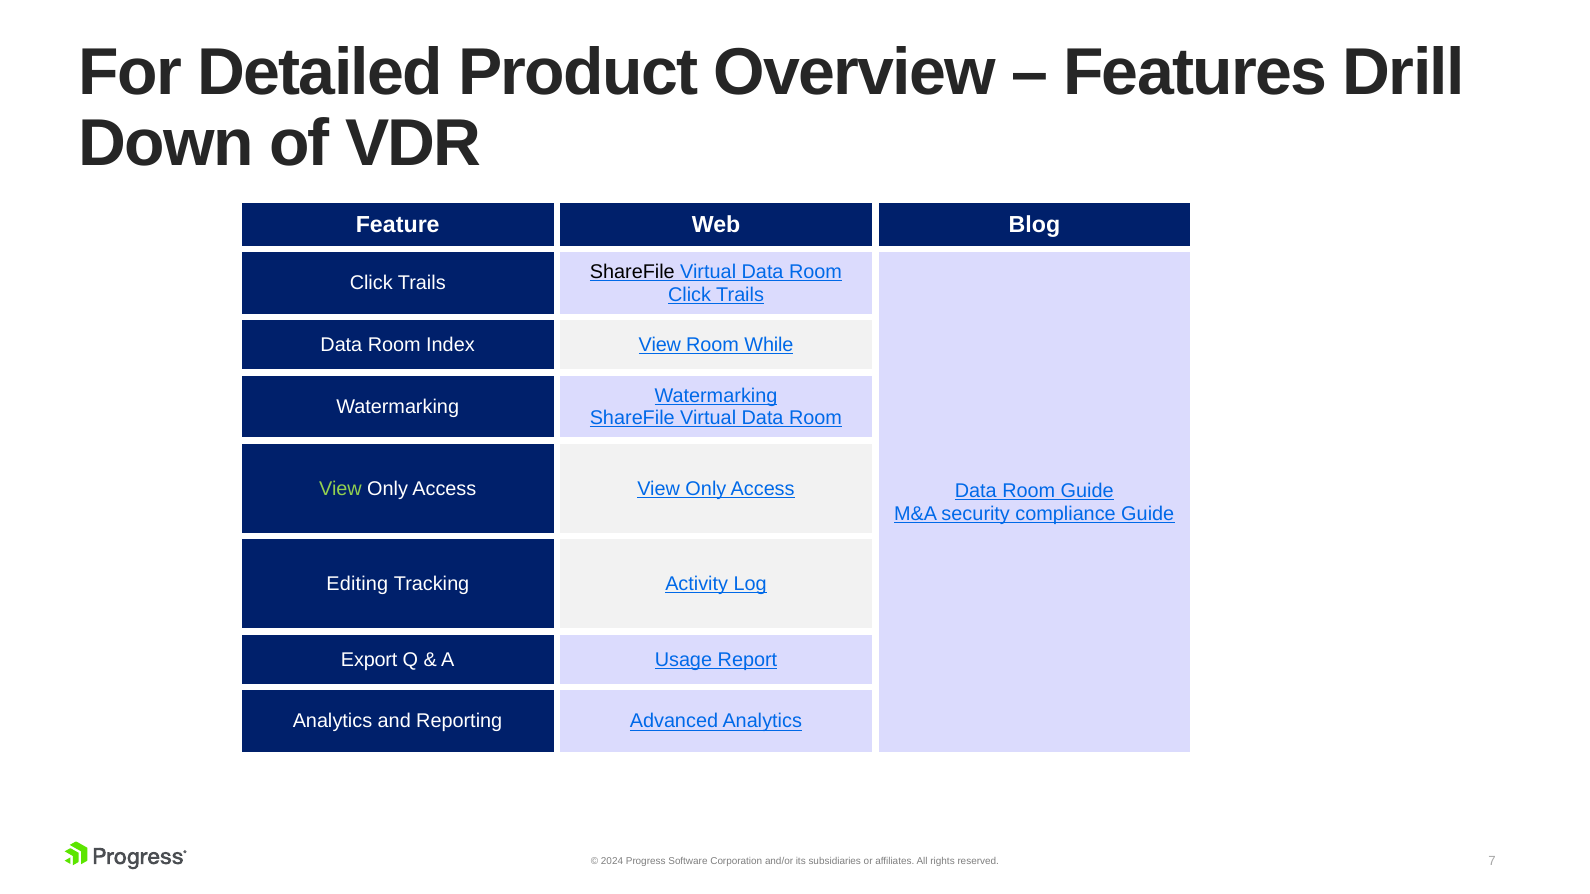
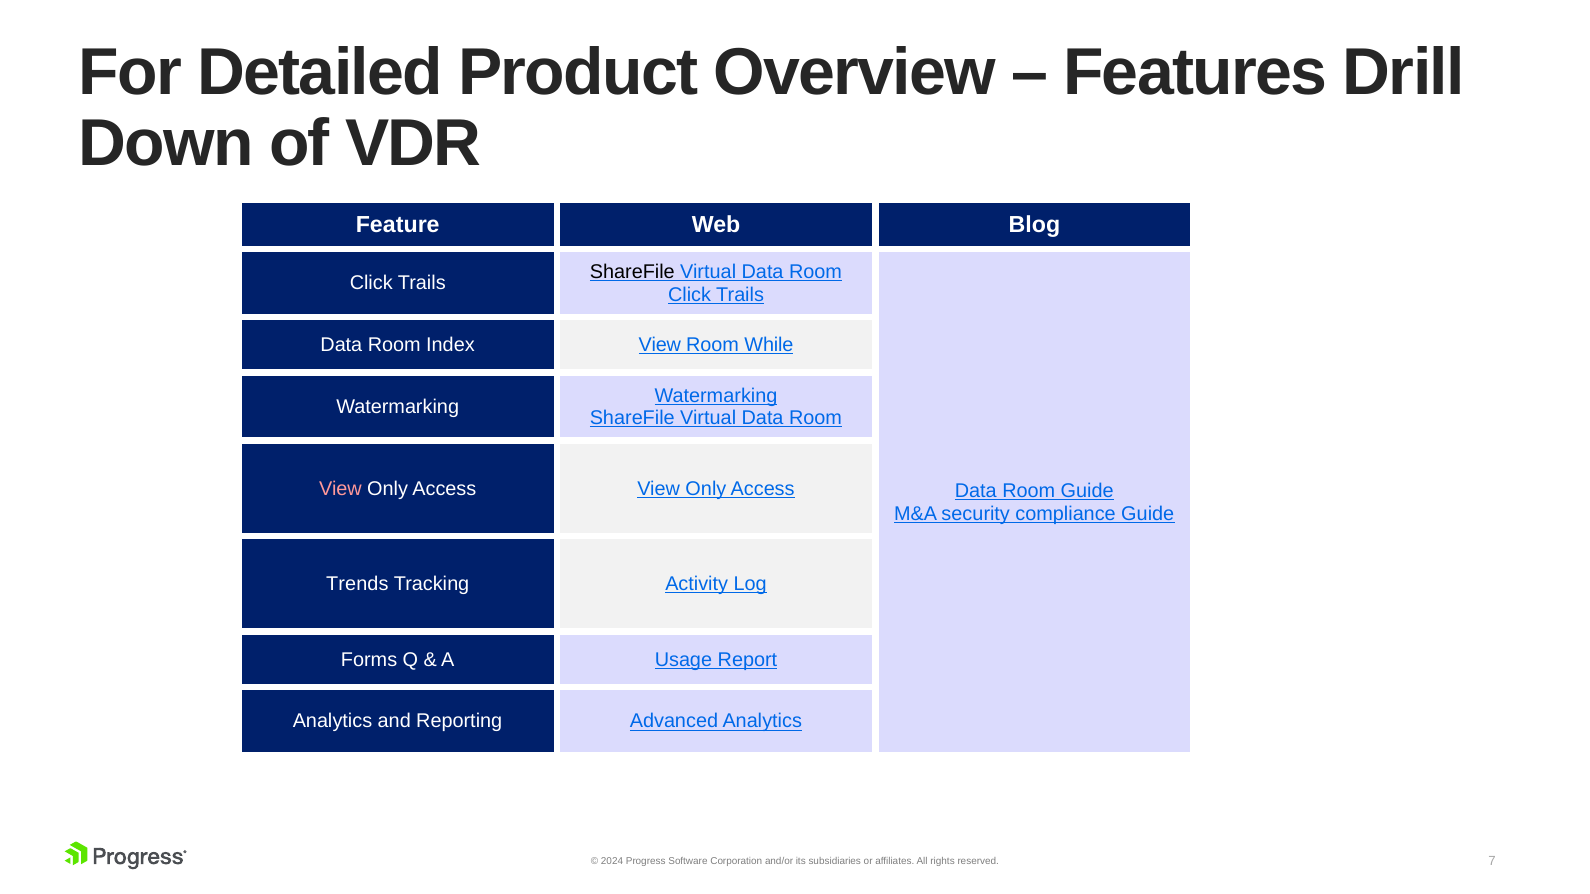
View colour: light green -> pink (340, 489)
Editing: Editing -> Trends (357, 584)
Export: Export -> Forms (369, 660)
